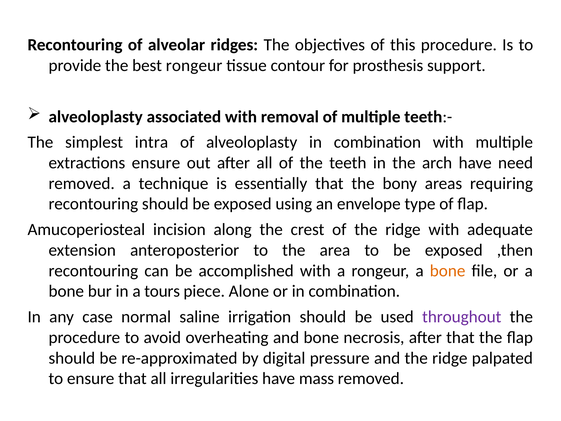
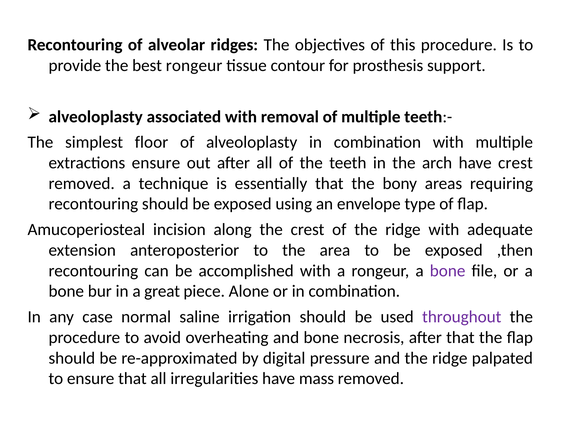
intra: intra -> floor (152, 142)
have need: need -> crest (515, 163)
bone colour: orange -> purple (448, 271)
tours: tours -> great (162, 291)
